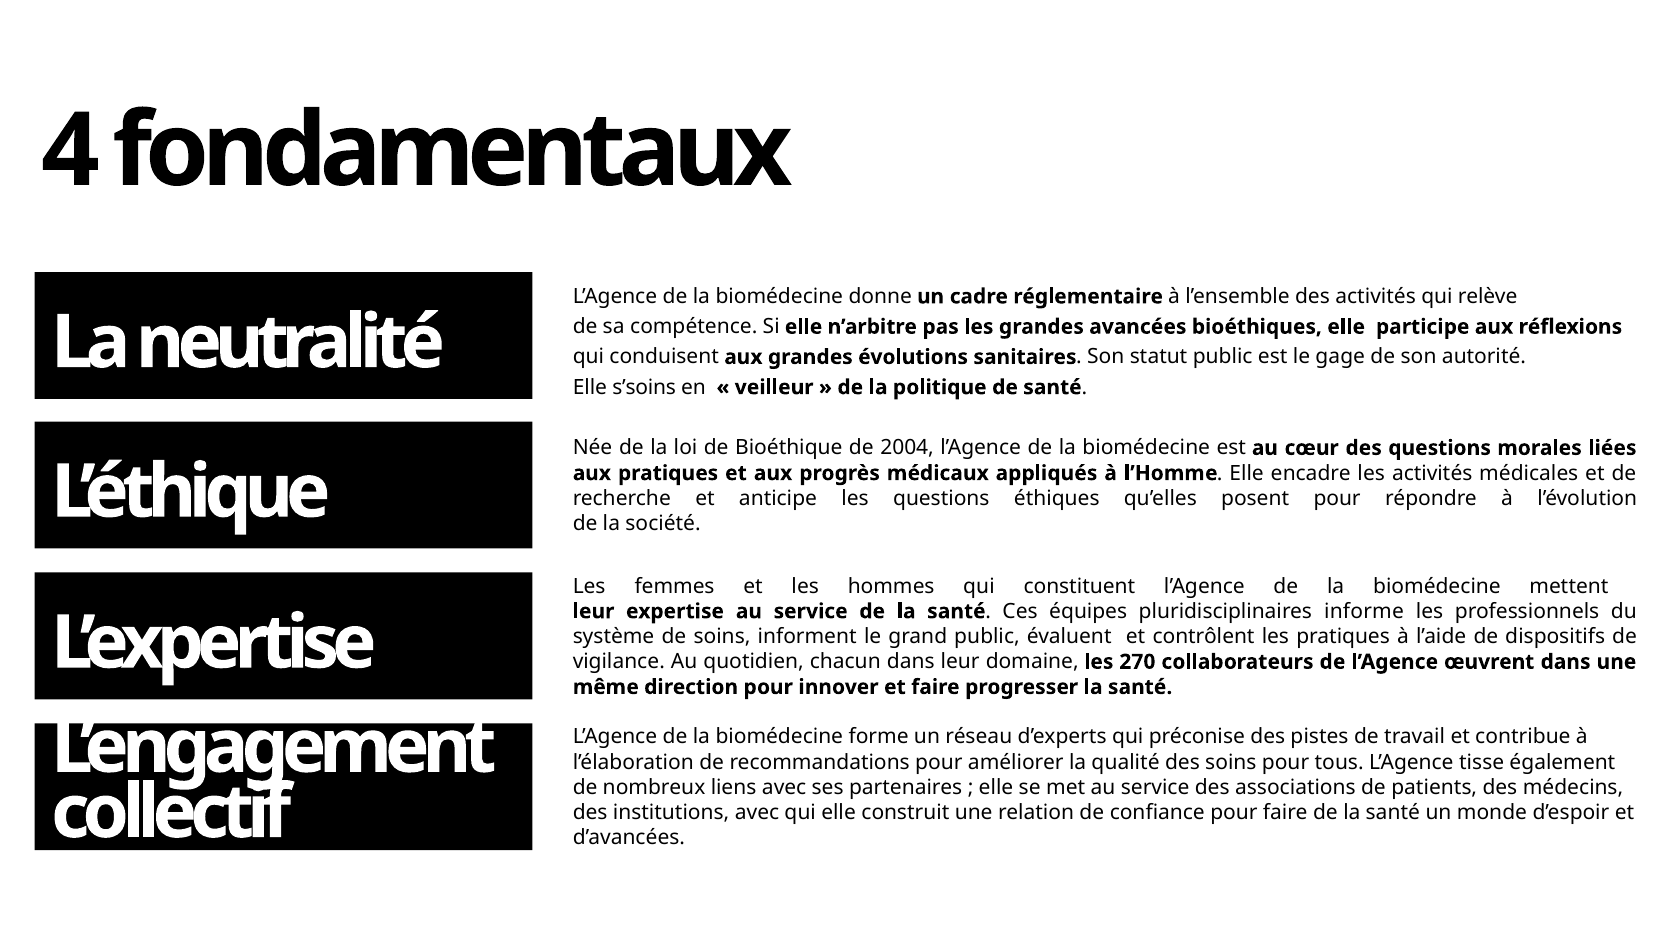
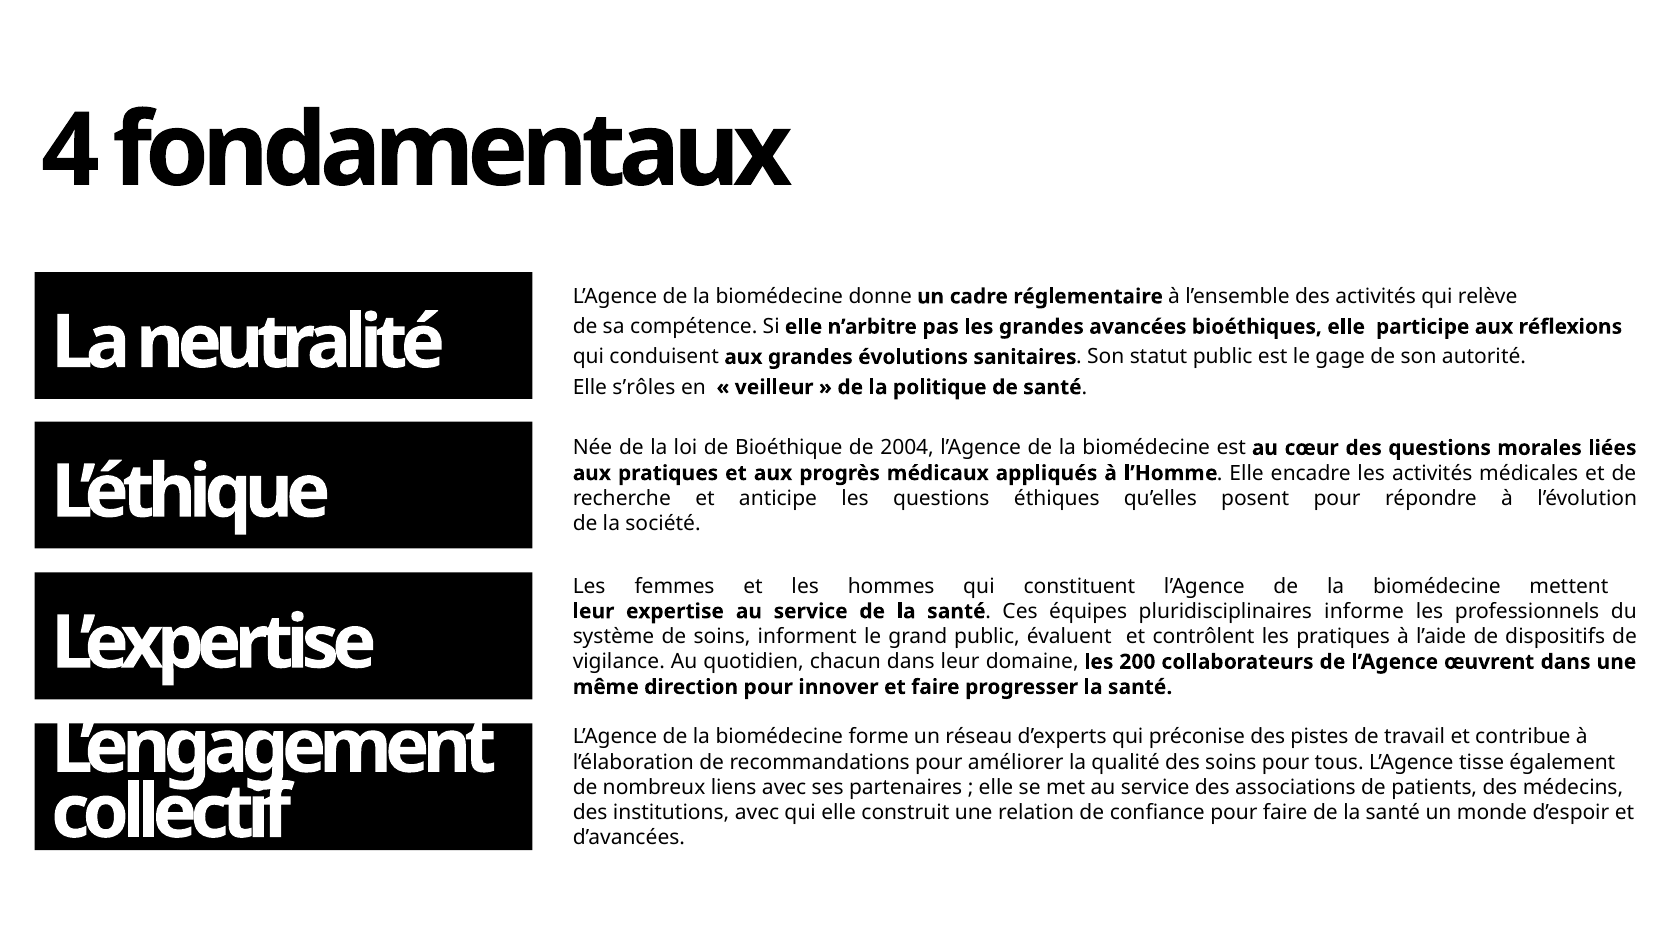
s’soins: s’soins -> s’rôles (644, 387)
270: 270 -> 200 (1137, 662)
